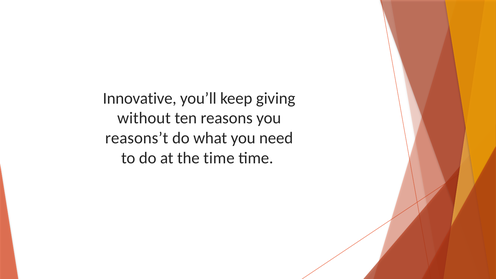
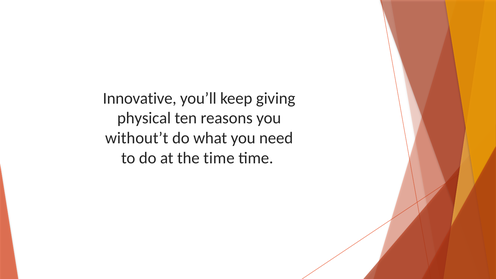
without: without -> physical (144, 118)
reasons’t: reasons’t -> without’t (137, 138)
